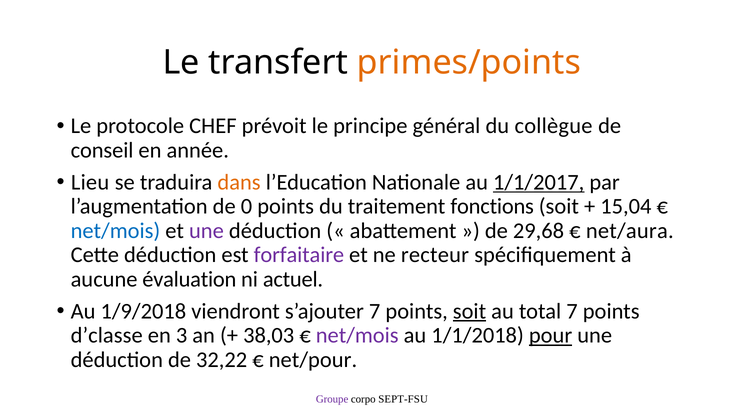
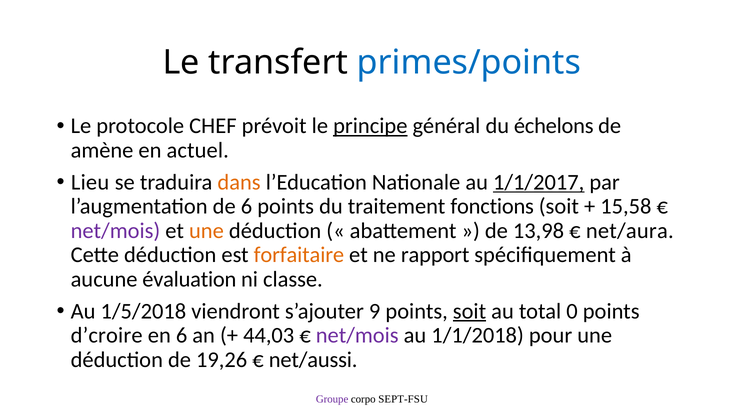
primes/points colour: orange -> blue (469, 62)
principe underline: none -> present (370, 126)
collègue: collègue -> échelons (554, 126)
conseil: conseil -> amène (102, 150)
année: année -> actuel (198, 150)
de 0: 0 -> 6 (247, 207)
15,04: 15,04 -> 15,58 (626, 207)
net/mois colour: blue -> purple (115, 231)
une colour: purple -> orange (206, 231)
29,68: 29,68 -> 13,98 (539, 231)
forfaitaire colour: purple -> orange (299, 255)
recteur: recteur -> rapport (435, 255)
actuel: actuel -> classe (293, 280)
1/9/2018: 1/9/2018 -> 1/5/2018 (143, 312)
s’ajouter 7: 7 -> 9 (375, 312)
total 7: 7 -> 0 (572, 312)
d’classe: d’classe -> d’croire (107, 336)
en 3: 3 -> 6 (182, 336)
38,03: 38,03 -> 44,03 (269, 336)
pour underline: present -> none (551, 336)
32,22: 32,22 -> 19,26 (222, 360)
net/pour: net/pour -> net/aussi (313, 360)
